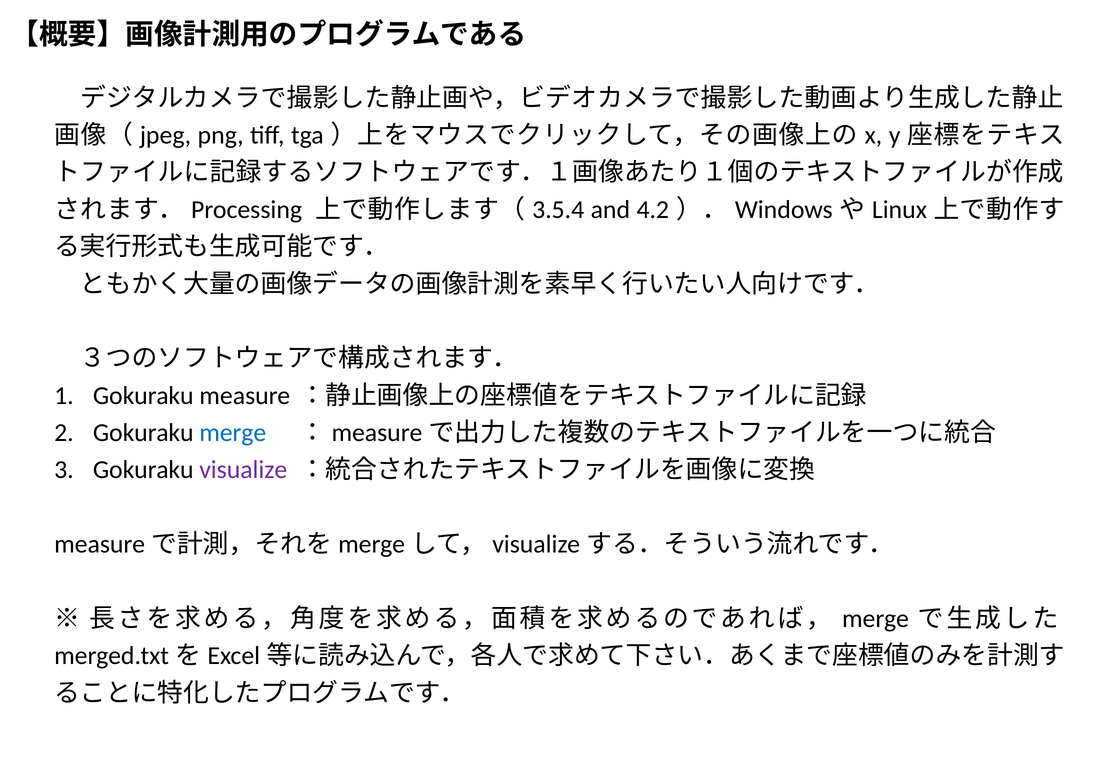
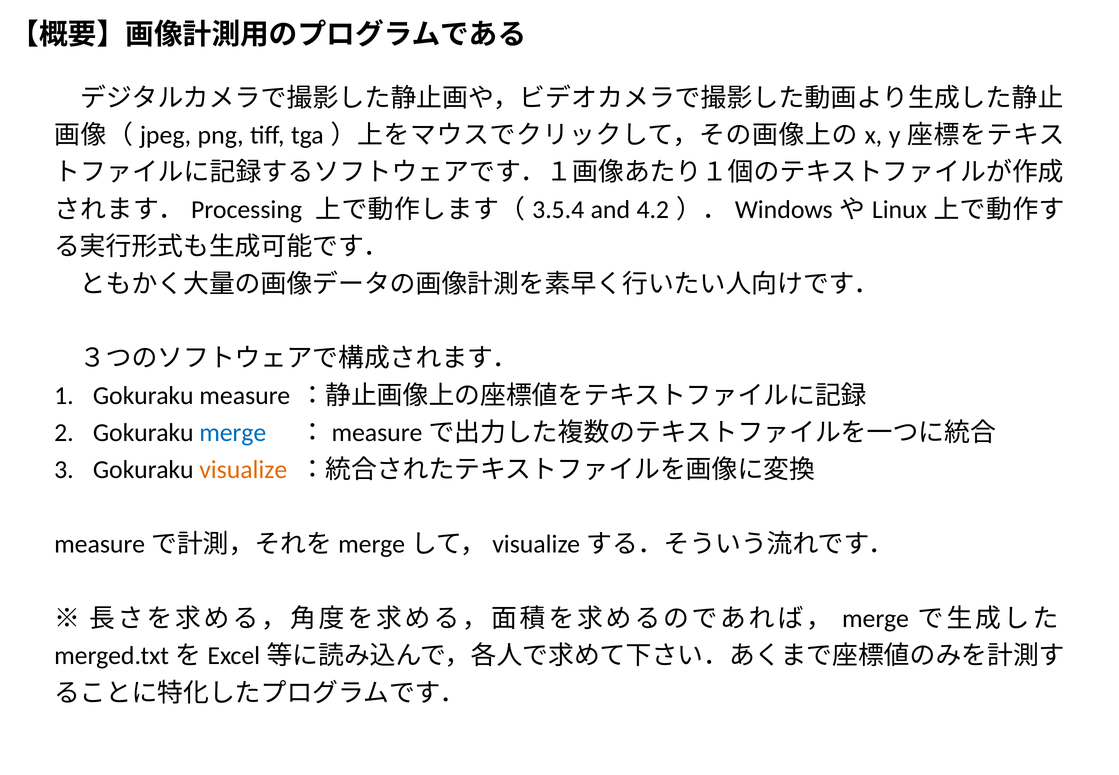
visualize colour: purple -> orange (243, 470)
